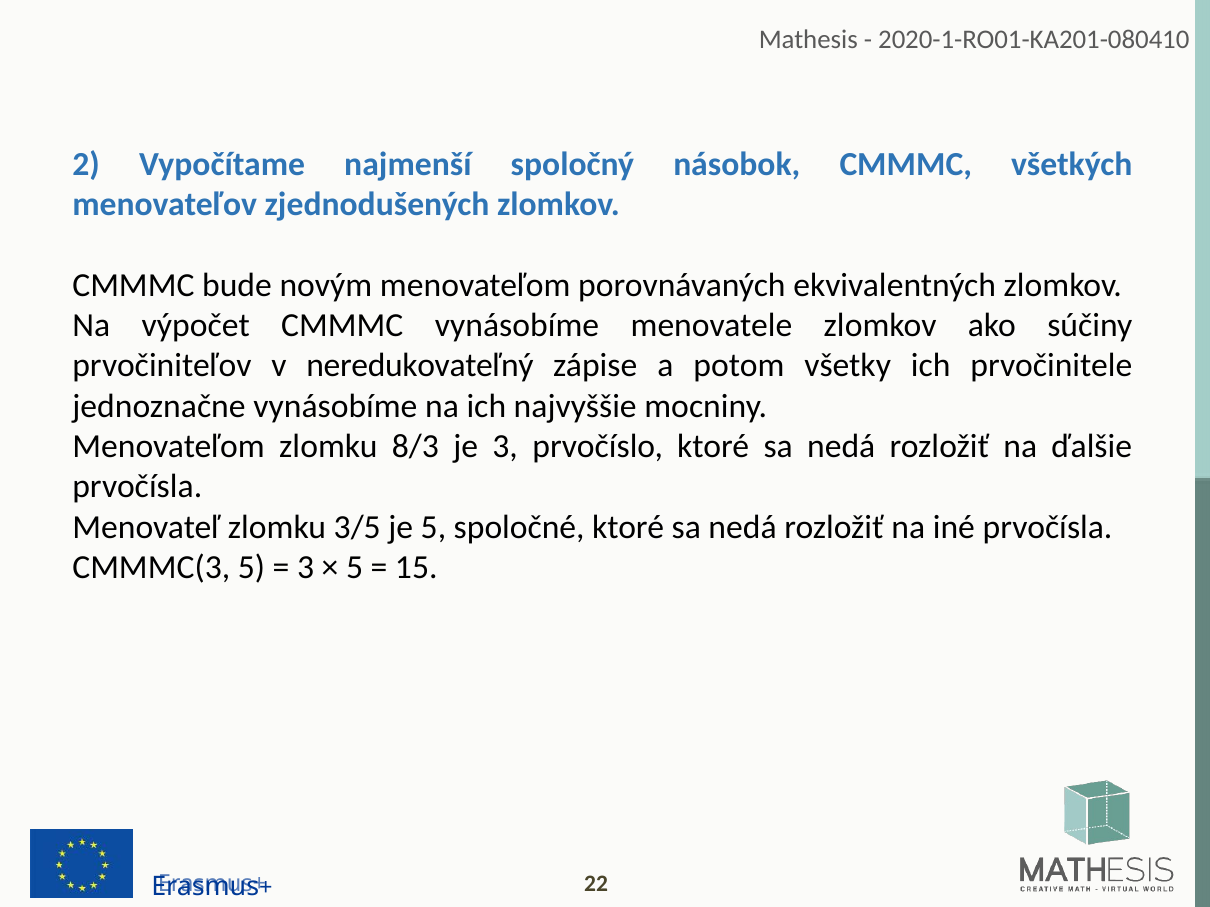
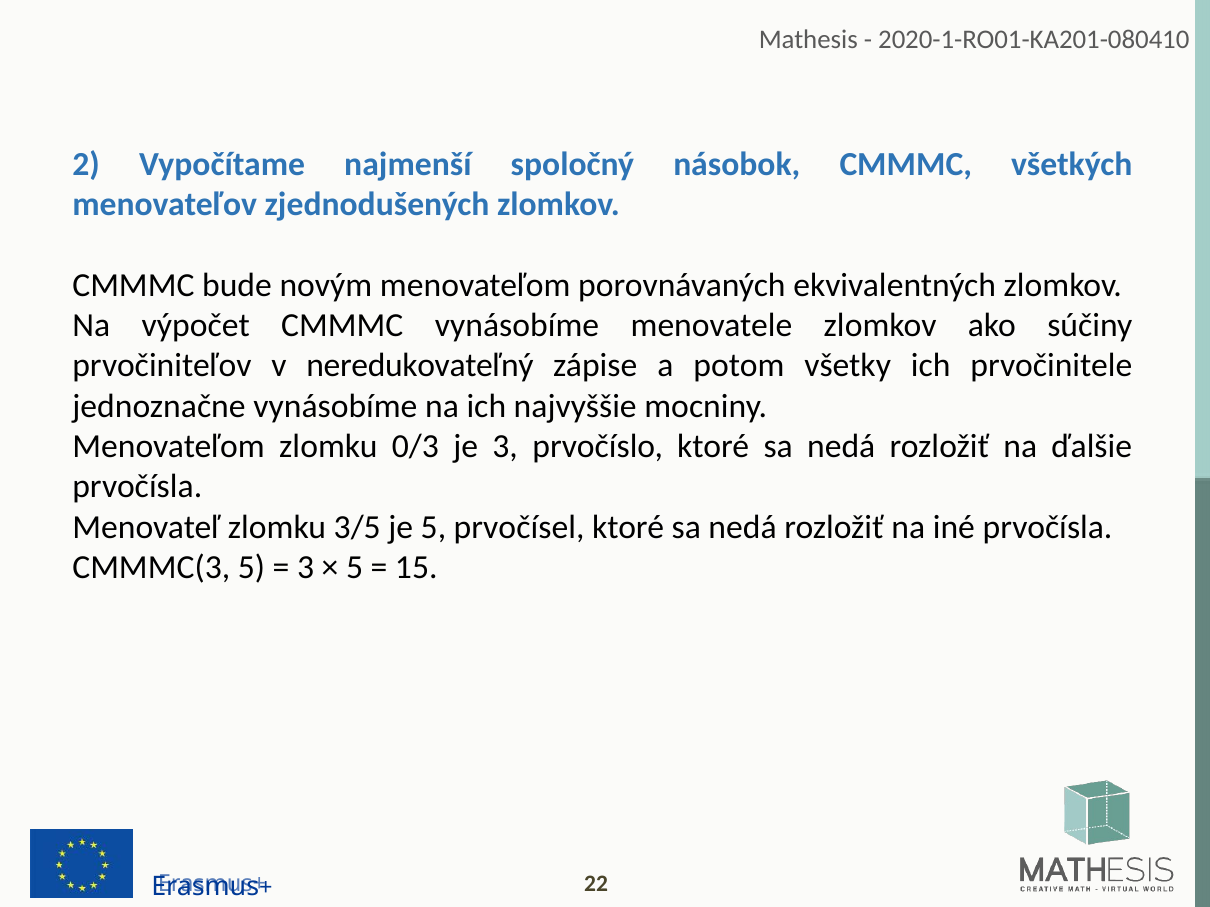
8/3: 8/3 -> 0/3 (415, 447)
spoločné: spoločné -> prvočísel (519, 527)
